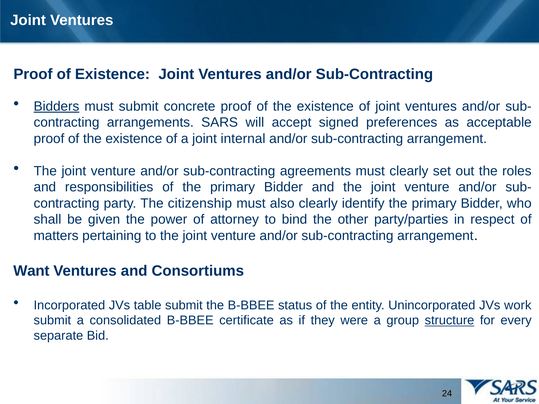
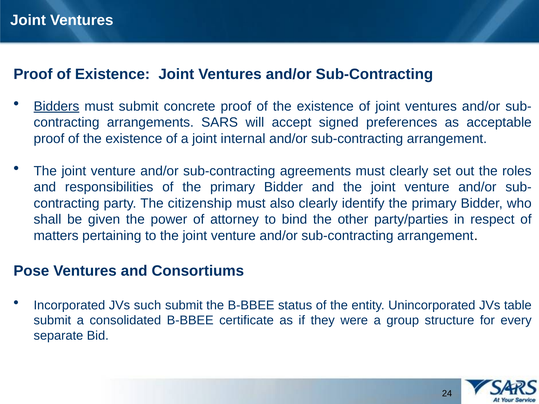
Want: Want -> Pose (31, 271)
table: table -> such (148, 305)
work: work -> table (518, 305)
structure underline: present -> none (449, 321)
